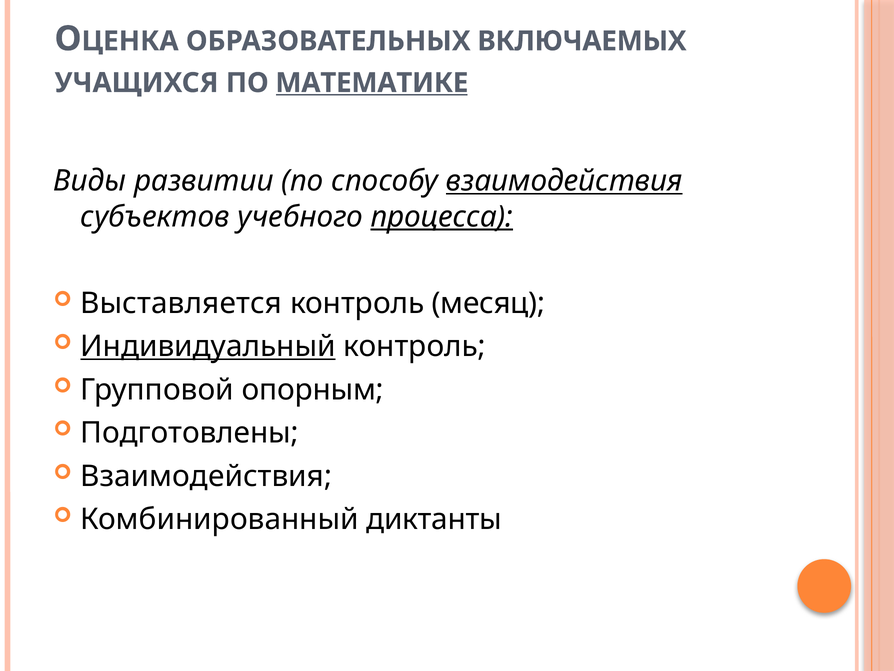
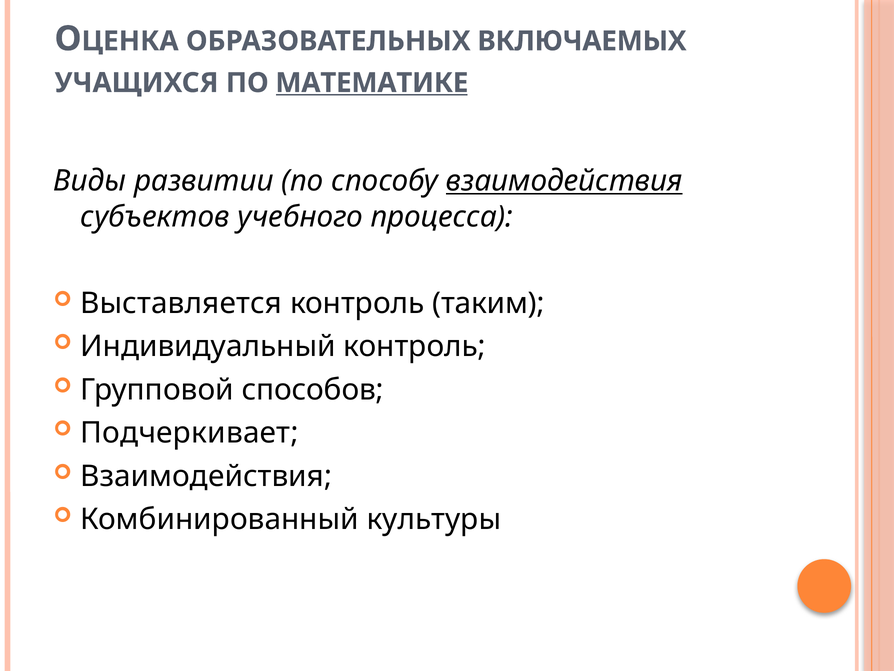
процесса underline: present -> none (442, 217)
месяц: месяц -> таким (488, 303)
Индивидуальный underline: present -> none (208, 346)
опорным: опорным -> способов (313, 389)
Подготовлены: Подготовлены -> Подчеркивает (189, 433)
диктанты: диктанты -> культуры (434, 519)
